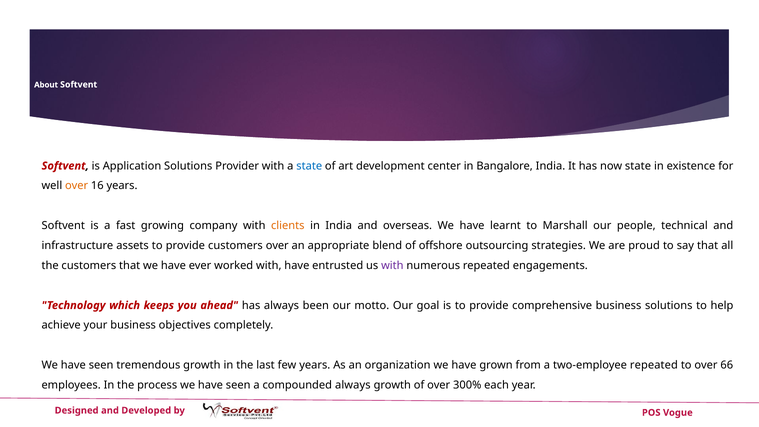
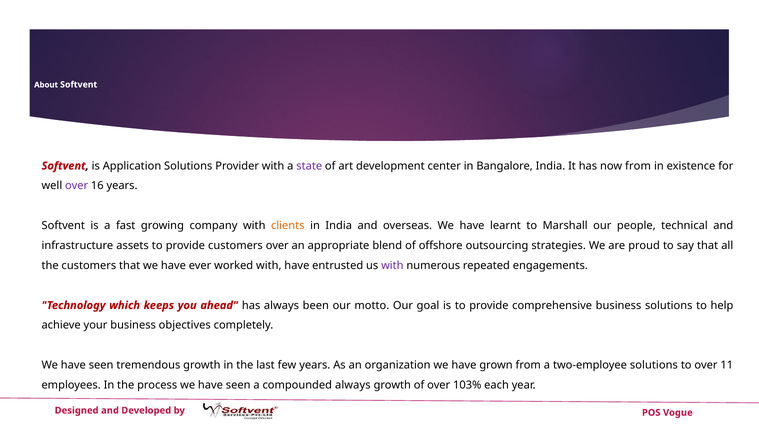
state colour: blue -> purple (309, 166)
now state: state -> from (638, 166)
over colour: orange -> purple (77, 186)
two-employee repeated: repeated -> solutions (654, 365)
66: 66 -> 11 (727, 365)
300%: 300% -> 103% (467, 385)
